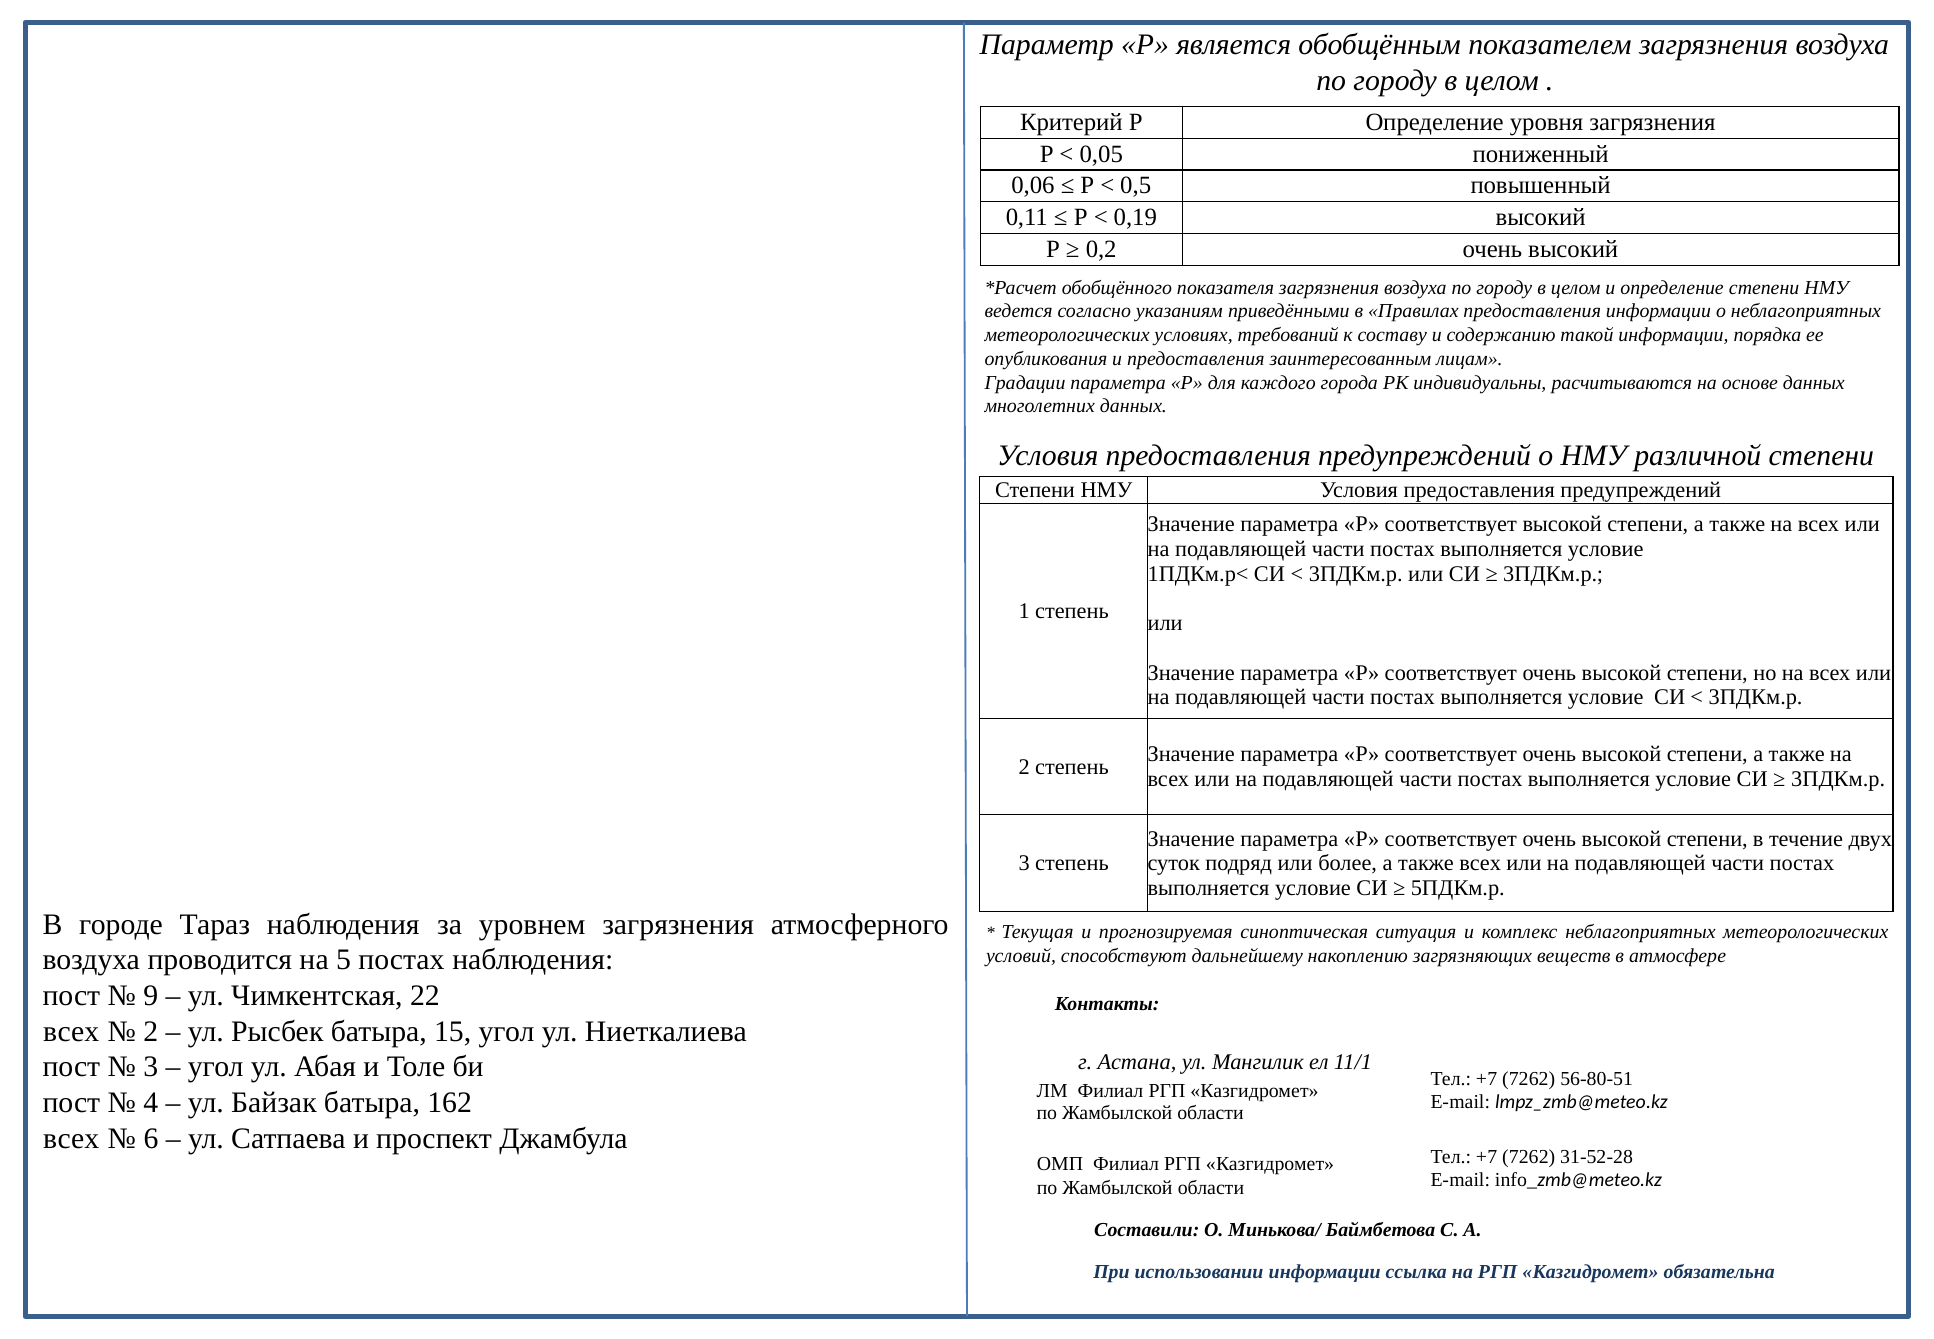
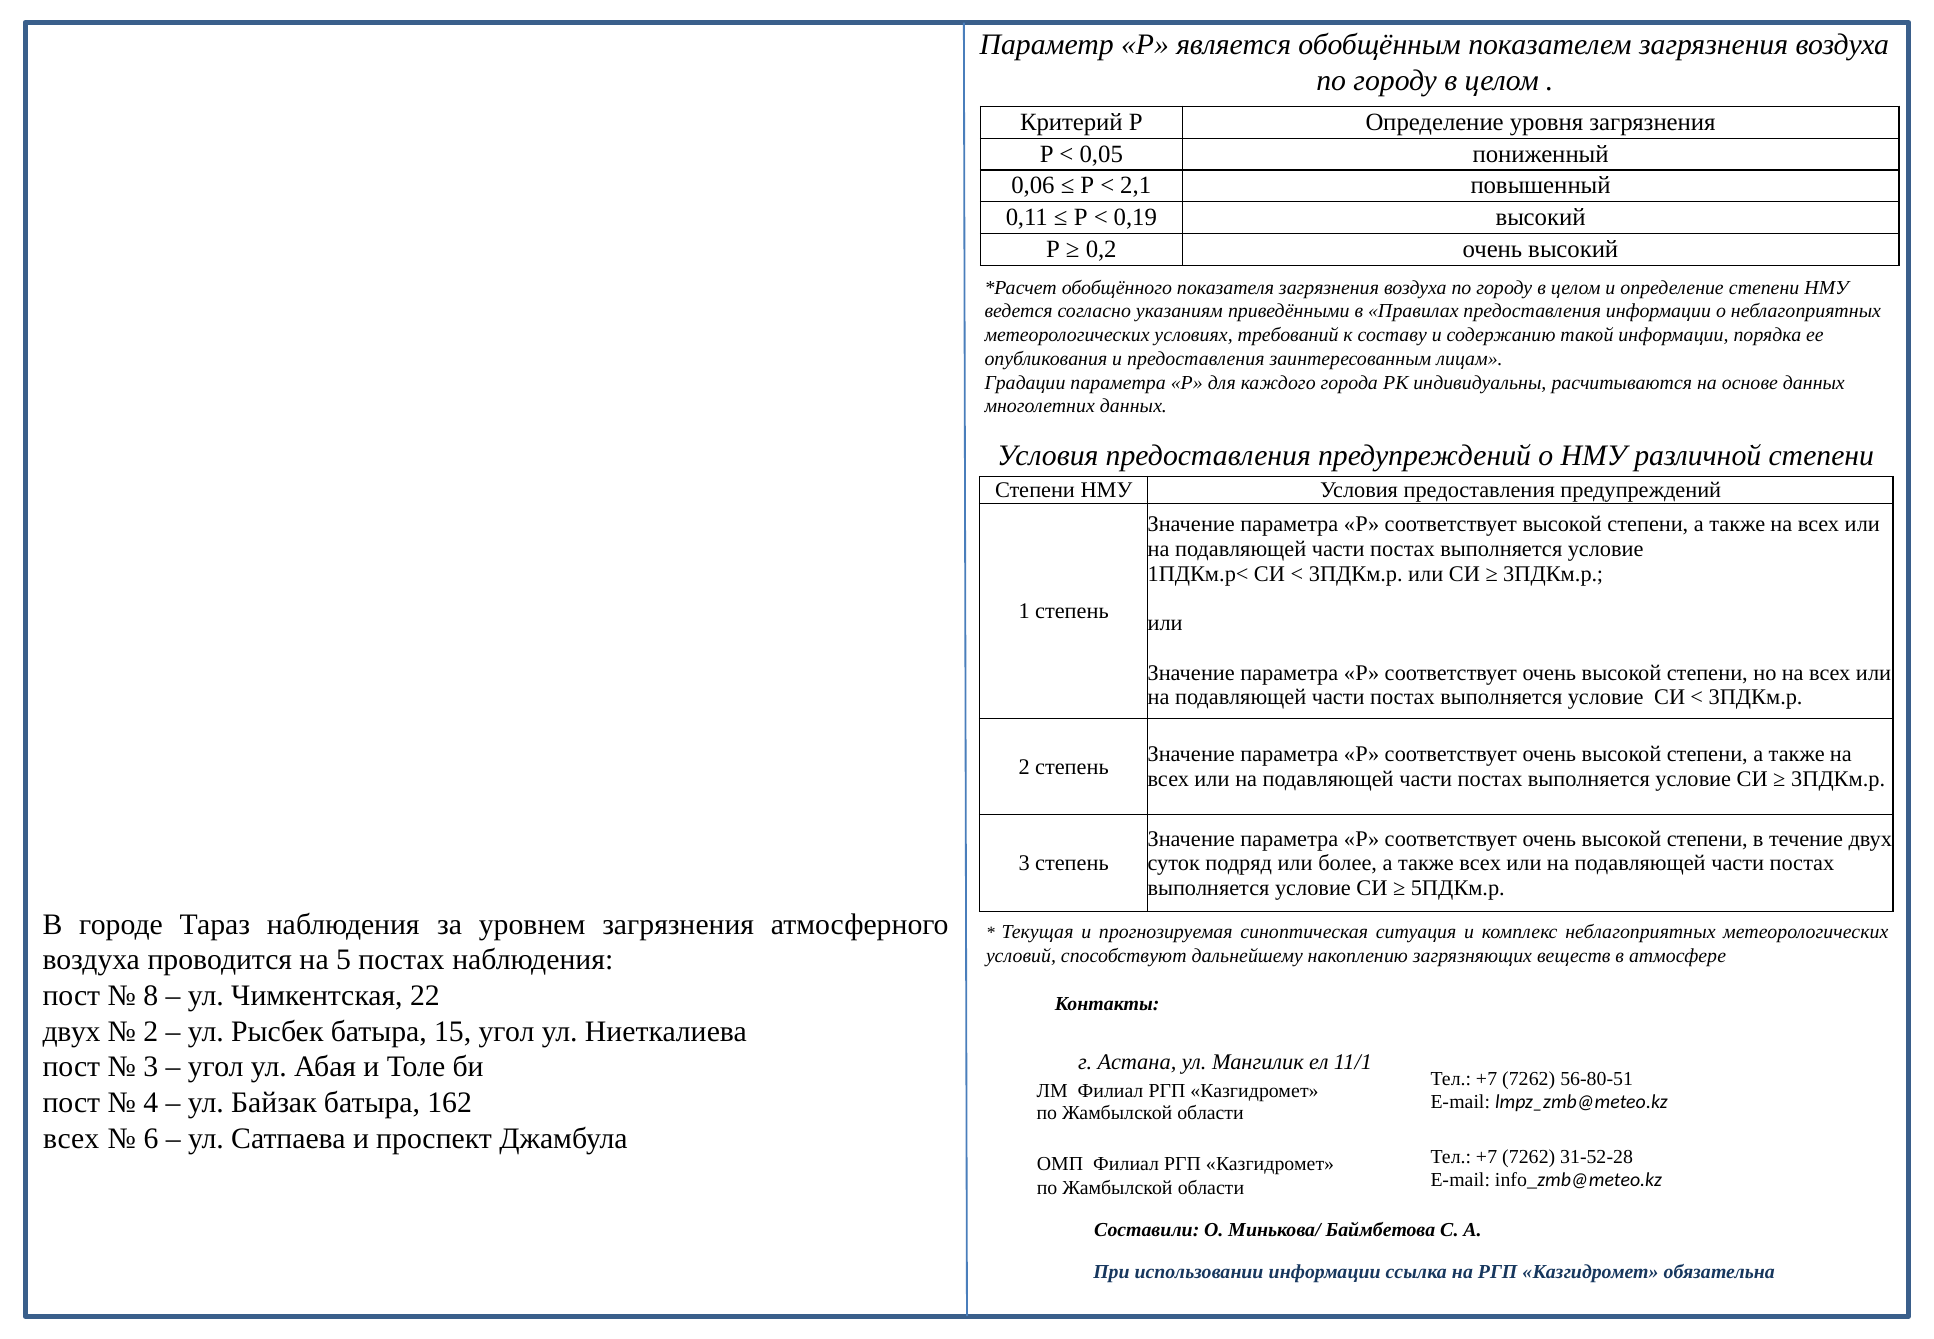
0,5: 0,5 -> 2,1 (1136, 186)
9: 9 -> 8 (151, 996)
всех: всех -> двух (72, 1031)
